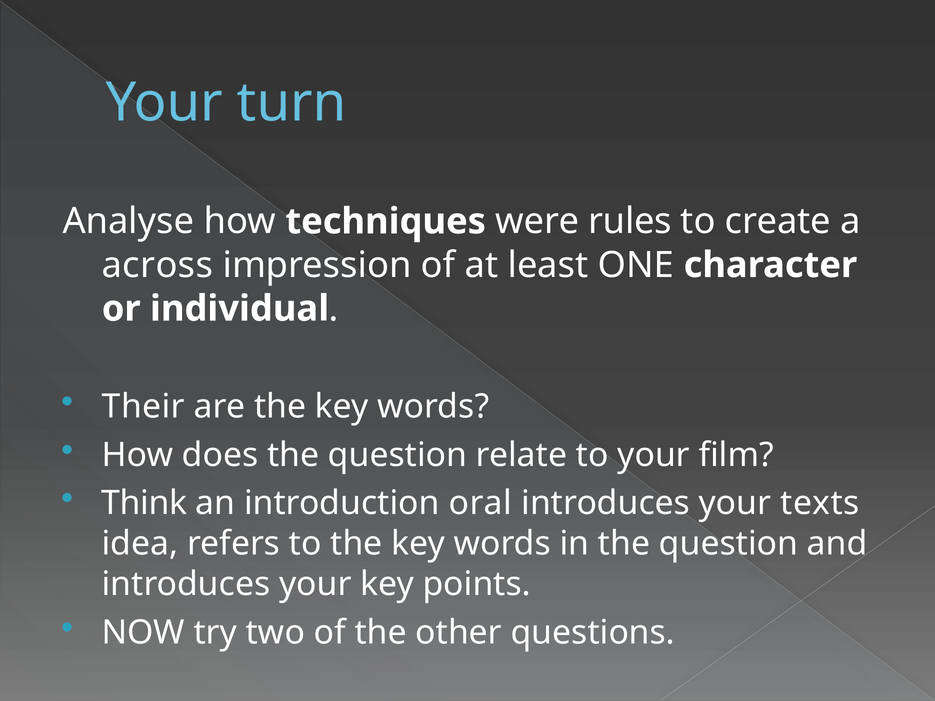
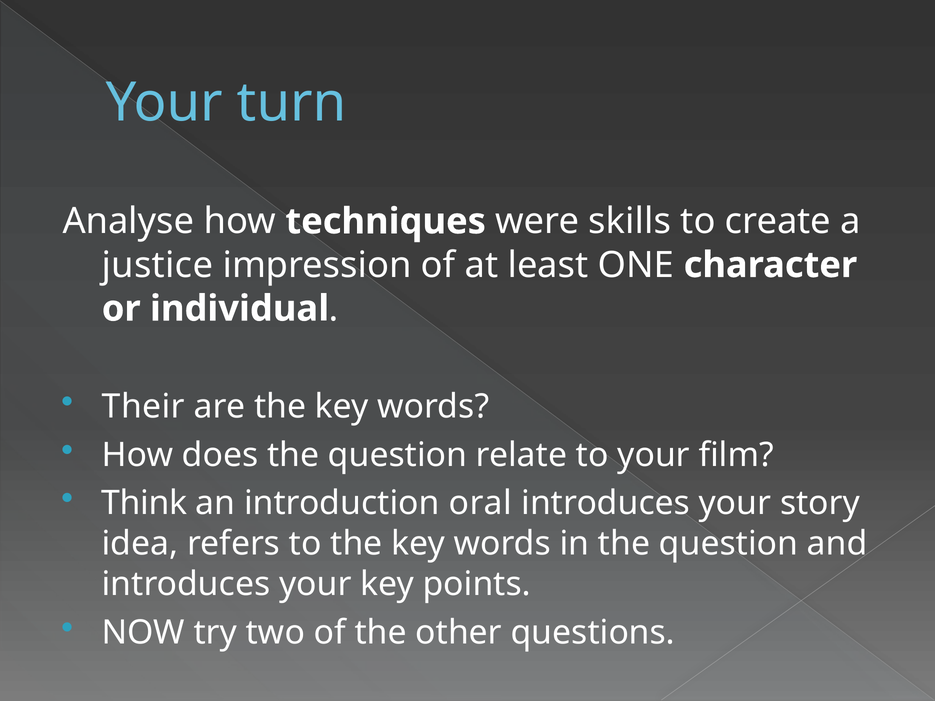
rules: rules -> skills (630, 221)
across: across -> justice (157, 265)
texts: texts -> story (820, 503)
